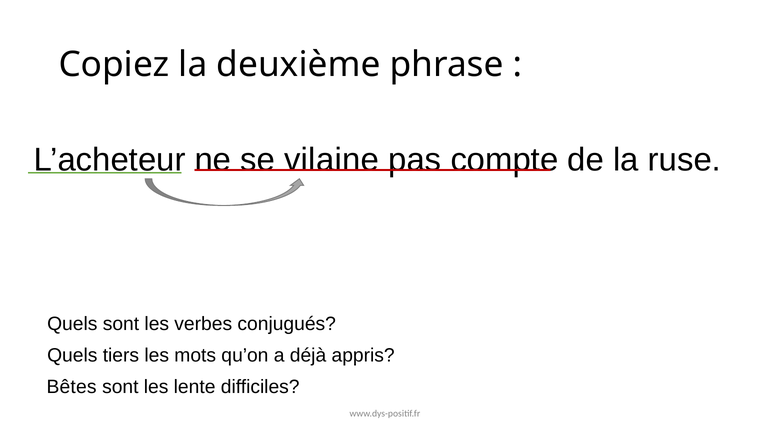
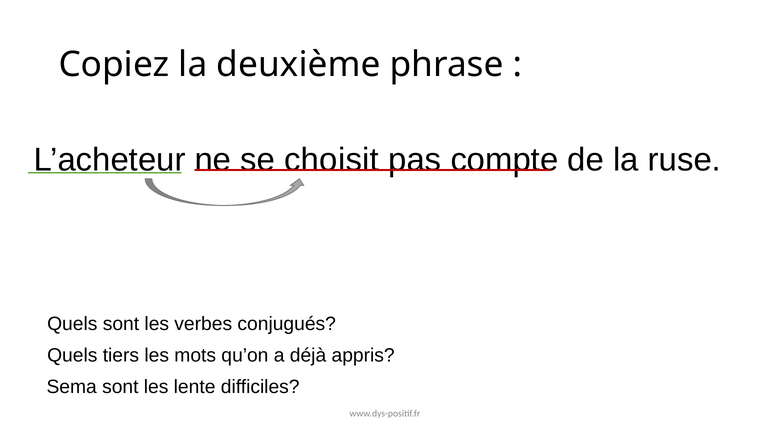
vilaine: vilaine -> choisit (332, 160)
Bêtes: Bêtes -> Sema (72, 387)
